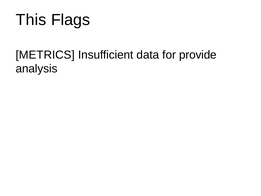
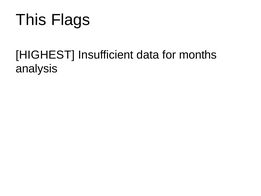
METRICS: METRICS -> HIGHEST (45, 55)
provide: provide -> months (198, 55)
